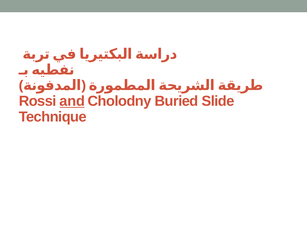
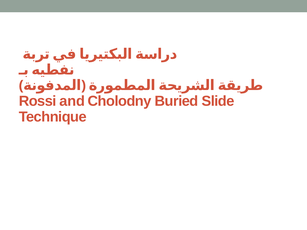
and underline: present -> none (72, 101)
